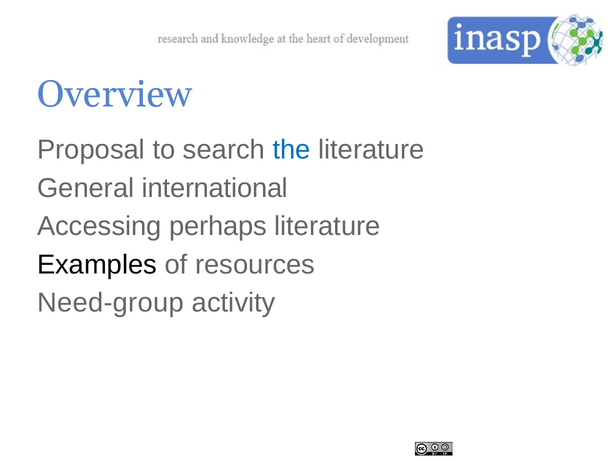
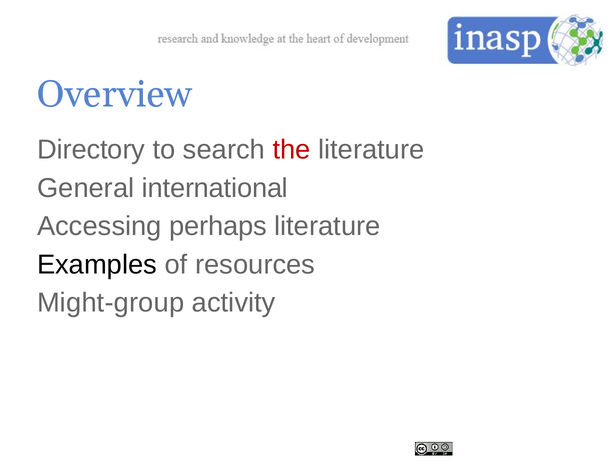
Proposal: Proposal -> Directory (91, 150)
the colour: blue -> red (292, 150)
Need-group: Need-group -> Might-group (111, 303)
